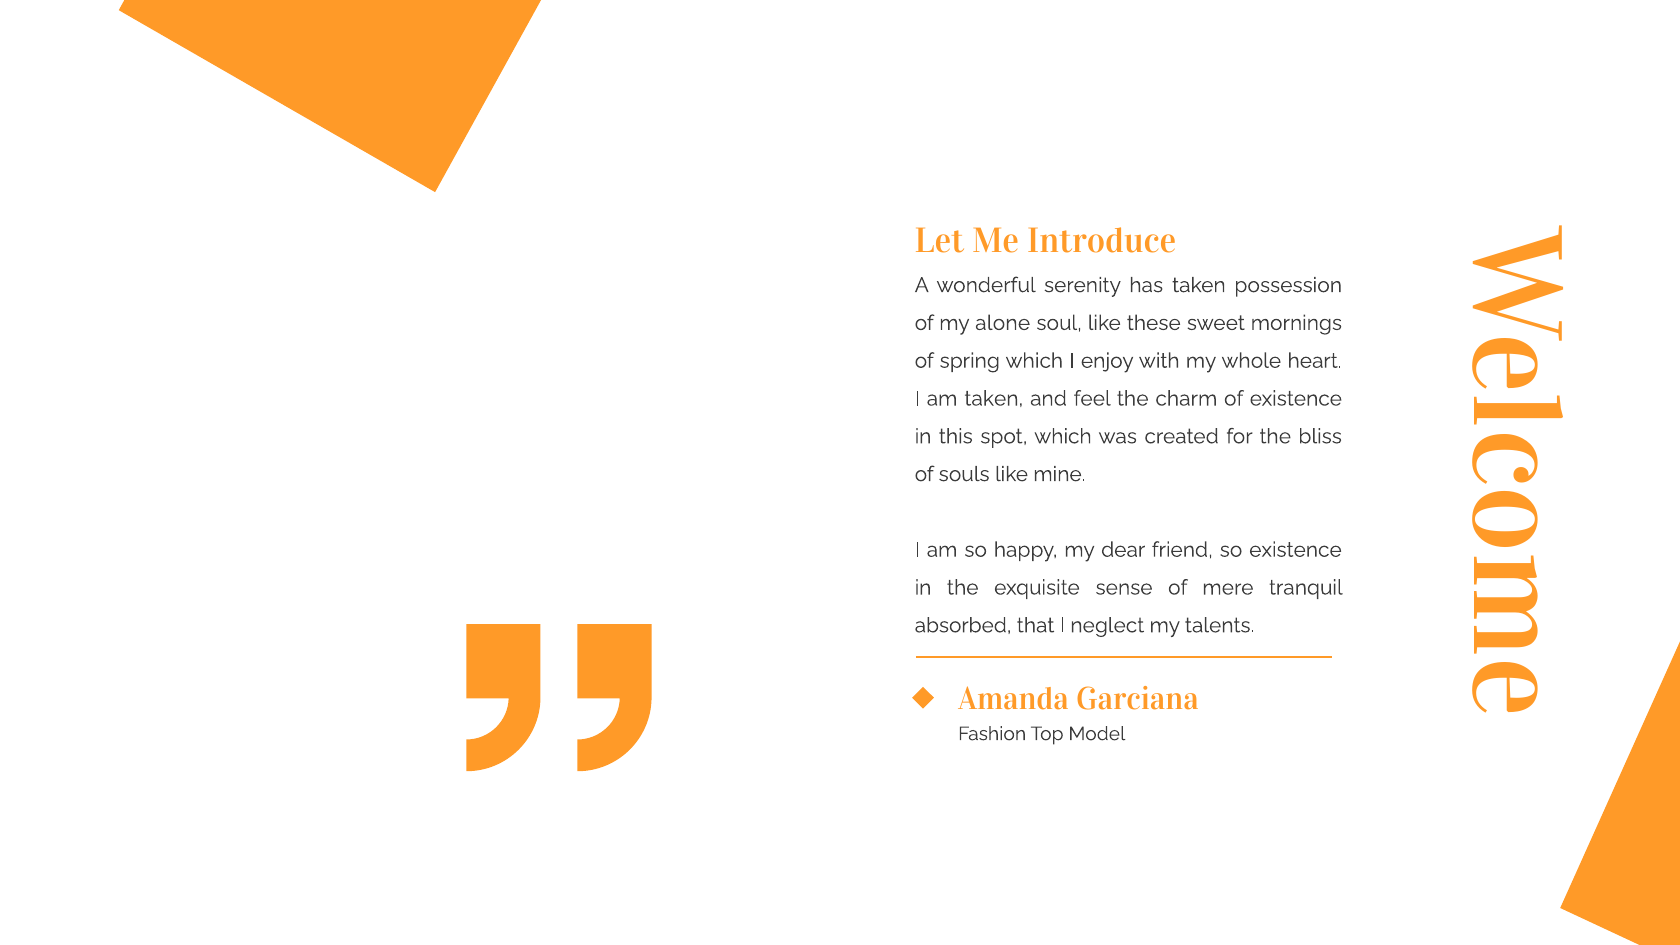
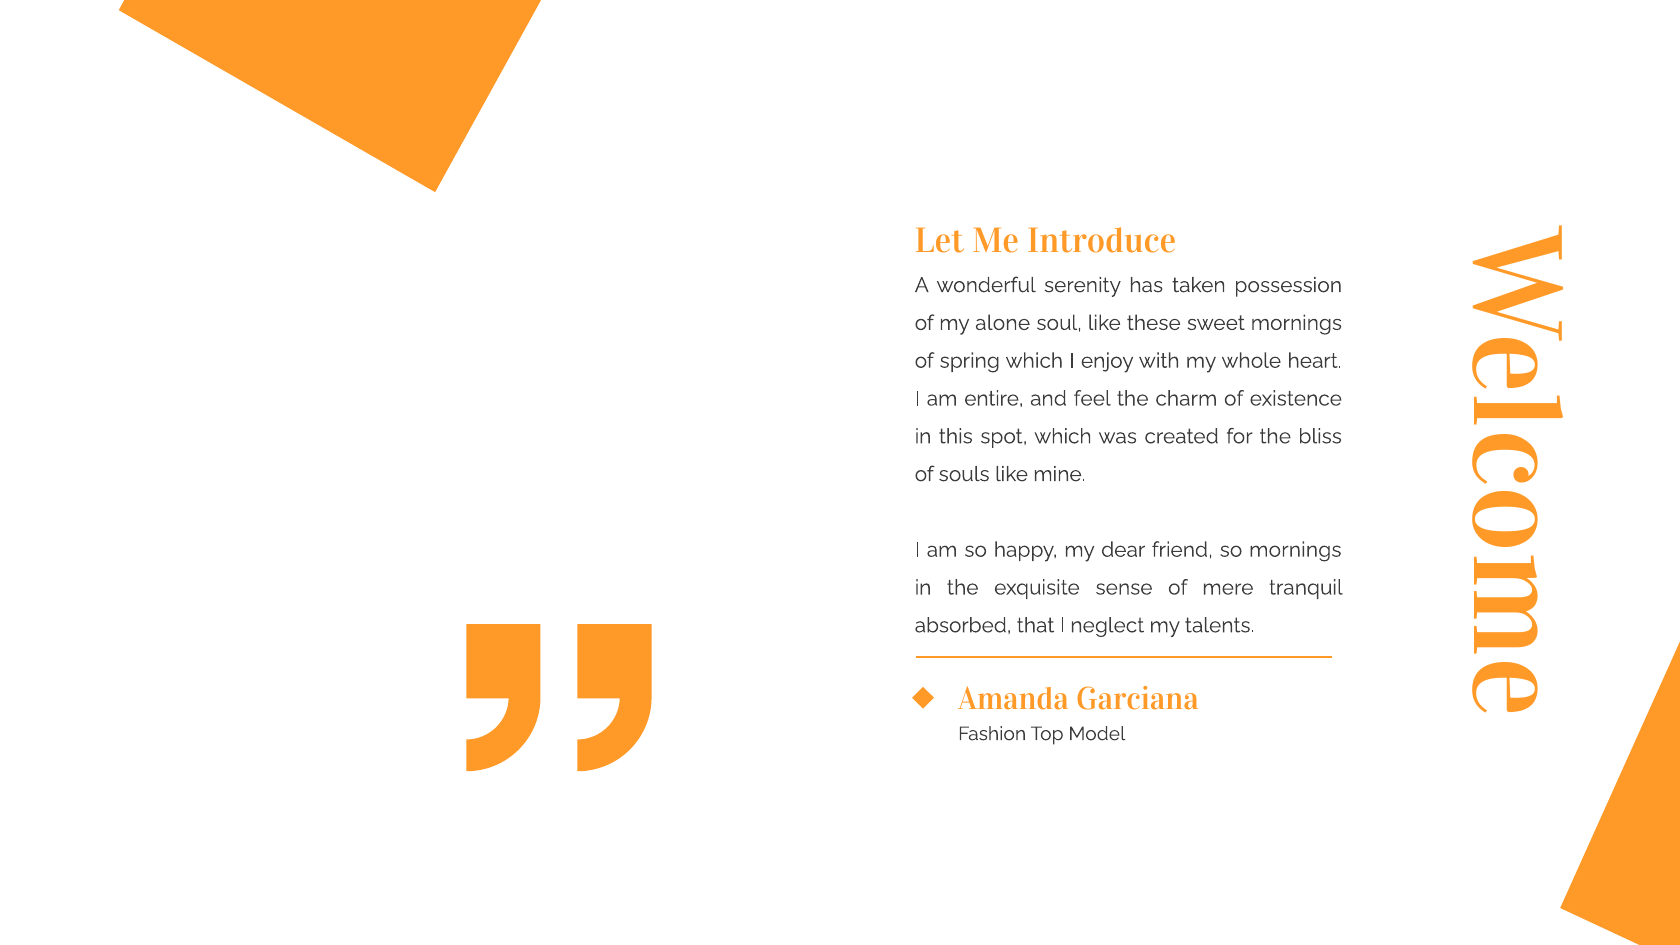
am taken: taken -> entire (994, 399)
so existence: existence -> mornings (1295, 550)
